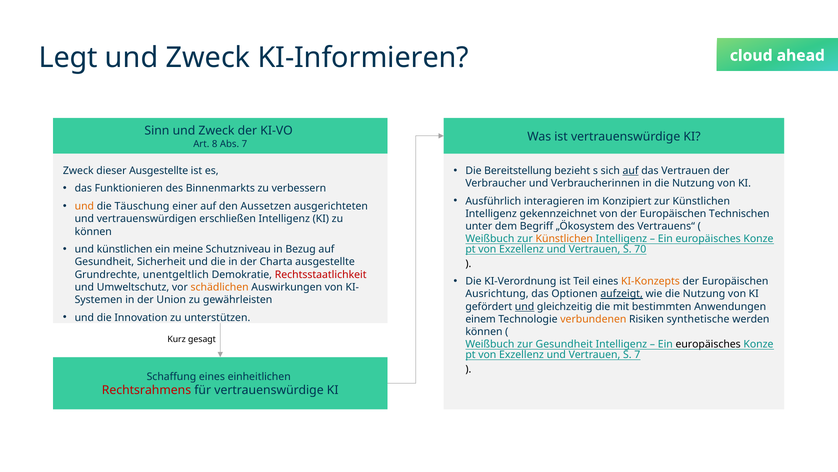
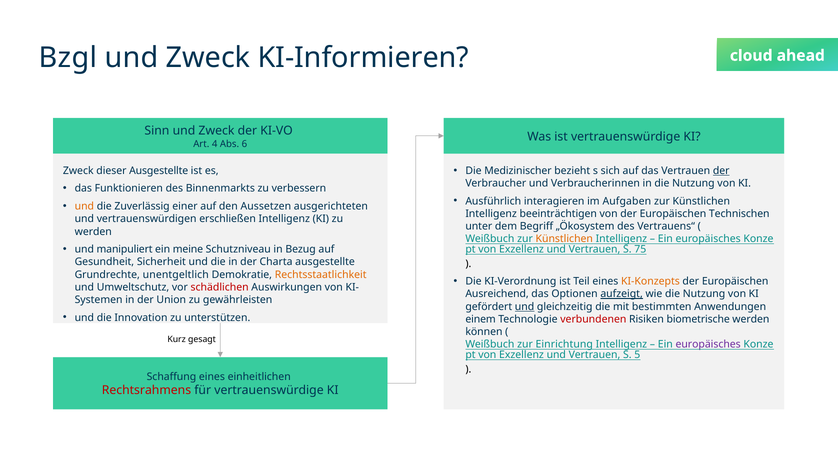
Legt: Legt -> Bzgl (68, 57)
8: 8 -> 4 (215, 144)
Abs 7: 7 -> 6 (244, 144)
Bereitstellung: Bereitstellung -> Medizinischer (518, 170)
auf underline: present -> none (631, 170)
der underline: none -> present (721, 170)
Konzipiert: Konzipiert -> Aufgaben (627, 201)
Täuschung: Täuschung -> Zuverlässig (142, 206)
gekennzeichnet: gekennzeichnet -> beeinträchtigen (558, 213)
können: können -> werden (93, 231)
und künstlichen: künstlichen -> manipuliert (125, 249)
70: 70 -> 75 (640, 249)
Rechtsstaatlichkeit colour: red -> orange (321, 274)
schädlichen colour: orange -> red (220, 287)
Ausrichtung: Ausrichtung -> Ausreichend (497, 294)
verbundenen colour: orange -> red (593, 319)
synthetische: synthetische -> biometrische (698, 319)
zur Gesundheit: Gesundheit -> Einrichtung (564, 344)
europäisches colour: black -> purple (708, 344)
S 7: 7 -> 5 (637, 354)
